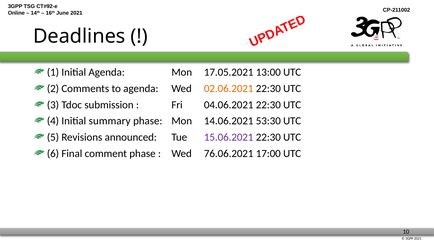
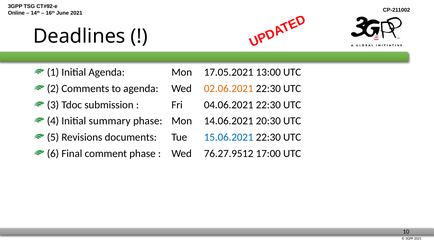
53:30: 53:30 -> 20:30 (268, 121)
announced: announced -> documents (131, 137)
15.06.2021 colour: purple -> blue (229, 137)
76.06.2021: 76.06.2021 -> 76.27.9512 (229, 154)
